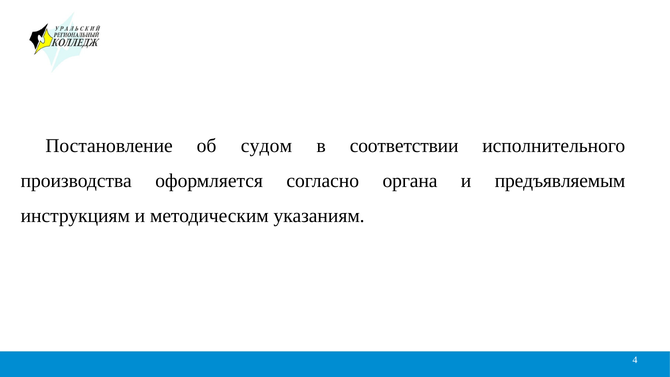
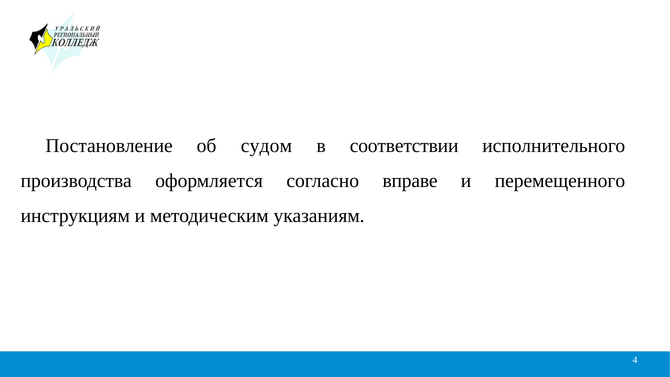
органа: органа -> вправе (410, 181)
предъявляемым: предъявляемым -> перемещенного (560, 181)
